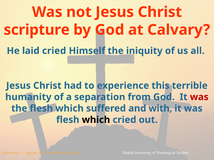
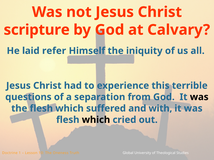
laid cried: cried -> refer (54, 51)
humanity: humanity -> questions (28, 97)
was colour: red -> black (199, 97)
